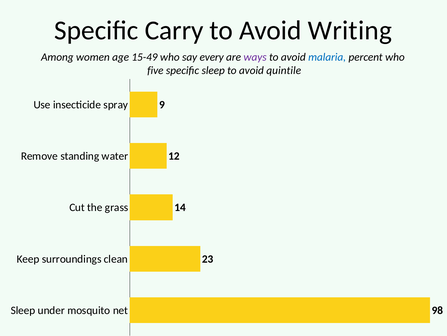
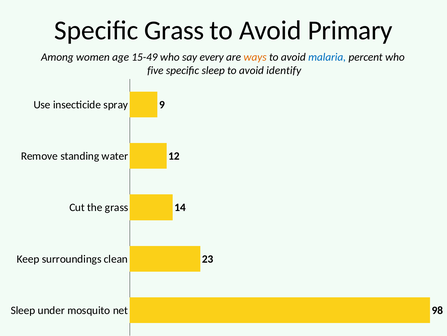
Specific Carry: Carry -> Grass (174, 31)
Writing: Writing -> Primary (350, 31)
ways colour: purple -> orange (255, 57)
quintile: quintile -> identify (284, 70)
